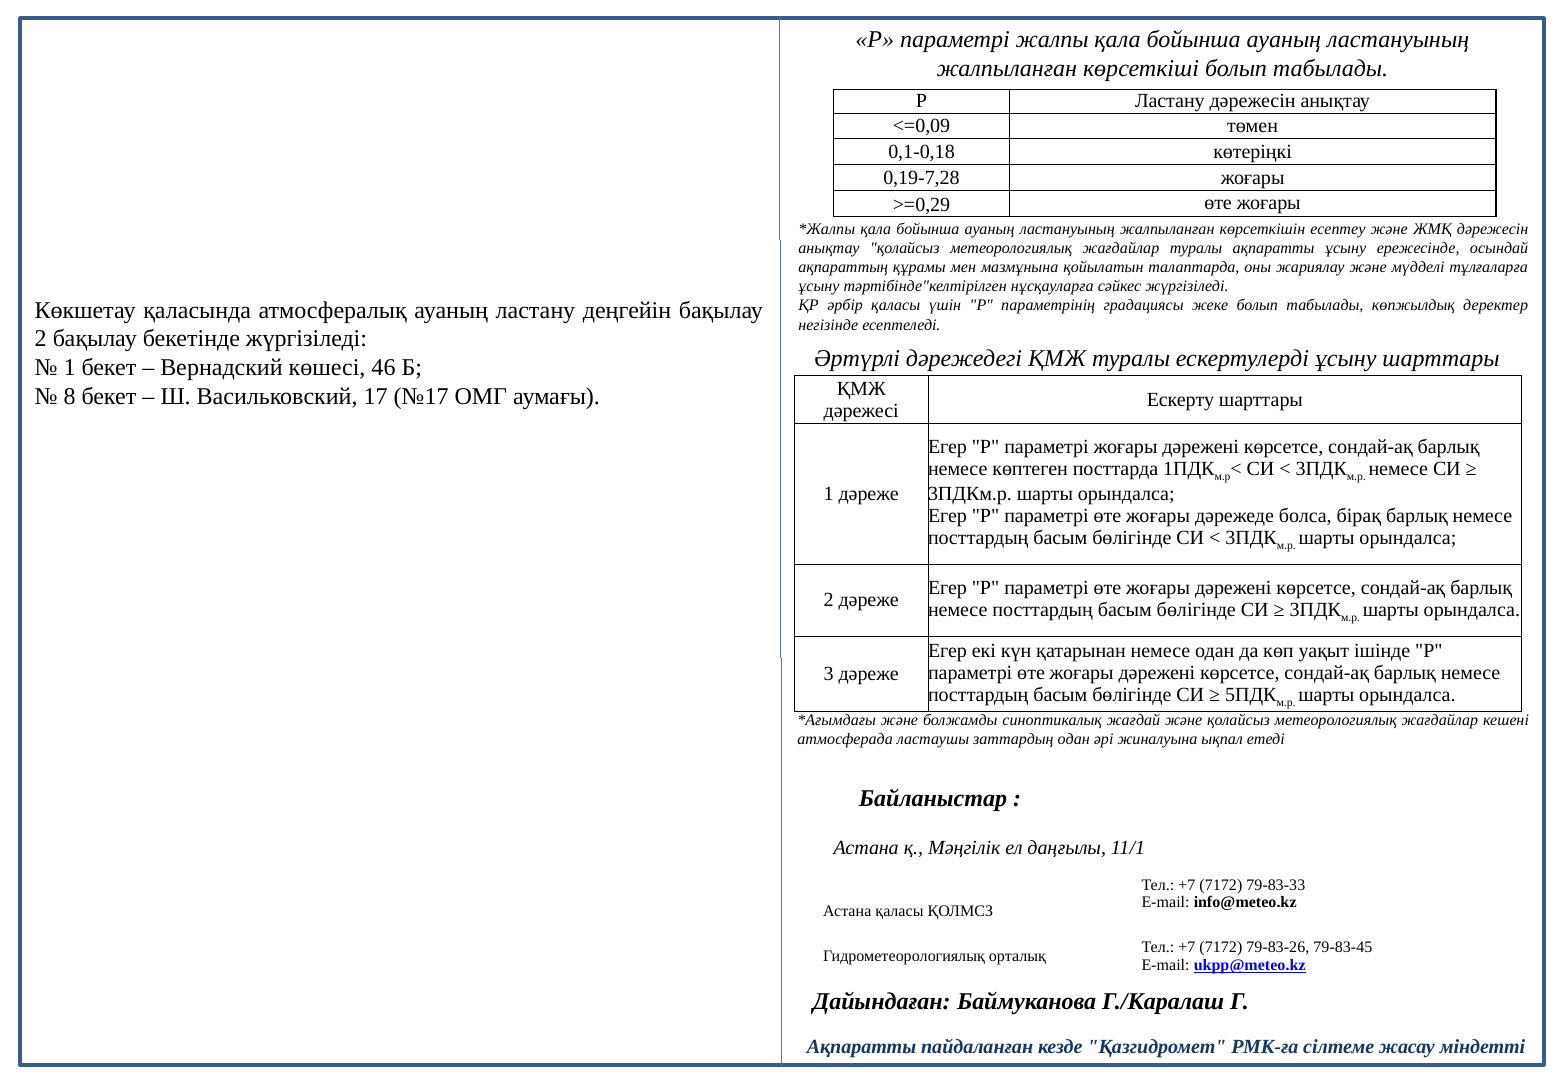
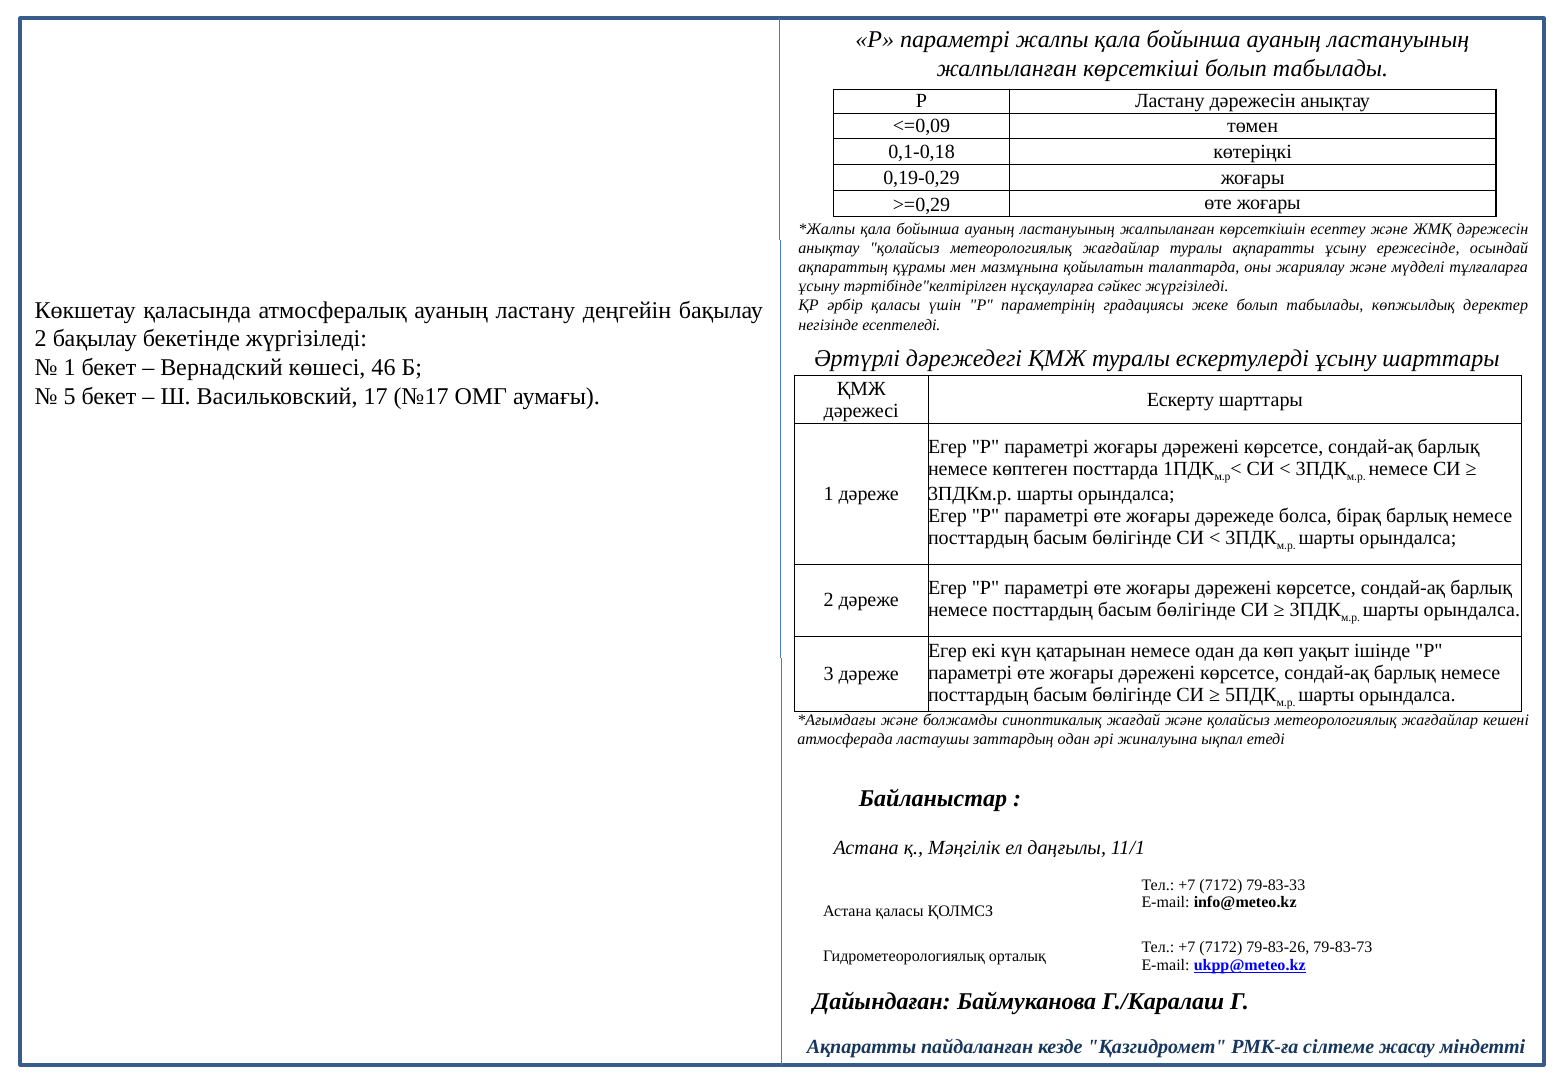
0,19-7,28: 0,19-7,28 -> 0,19-0,29 (921, 178)
8: 8 -> 5 (70, 397)
79-83-45: 79-83-45 -> 79-83-73 (1343, 947)
